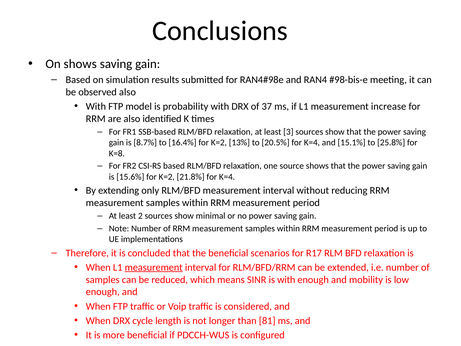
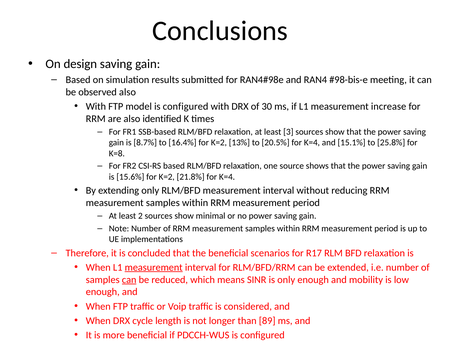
On shows: shows -> design (80, 64)
model is probability: probability -> configured (186, 106)
37: 37 -> 30 (267, 106)
can underline: none -> present (129, 279)
is with: with -> only (286, 279)
81: 81 -> 89 (267, 320)
